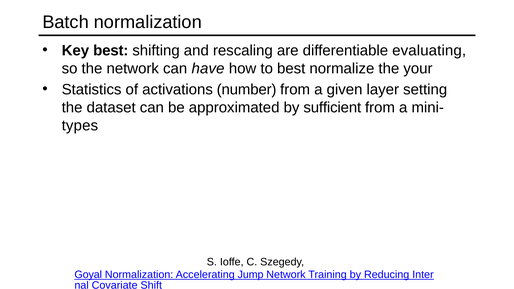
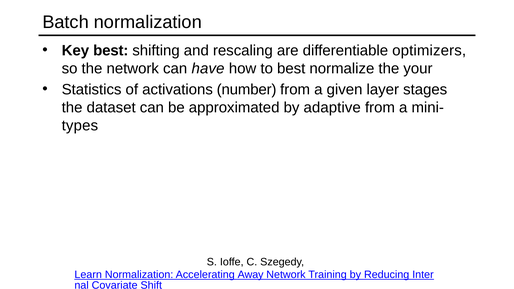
evaluating: evaluating -> optimizers (429, 51)
setting: setting -> stages (425, 90)
sufficient: sufficient -> adaptive (332, 108)
Goyal: Goyal -> Learn (88, 275)
Jump: Jump -> Away (251, 275)
